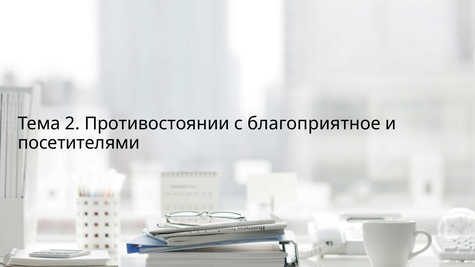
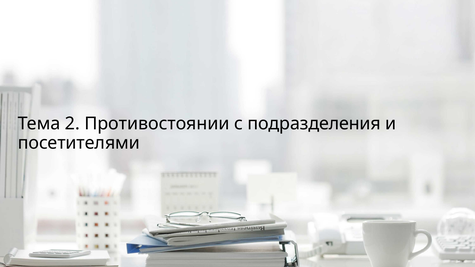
благоприятное: благоприятное -> подразделения (314, 124)
